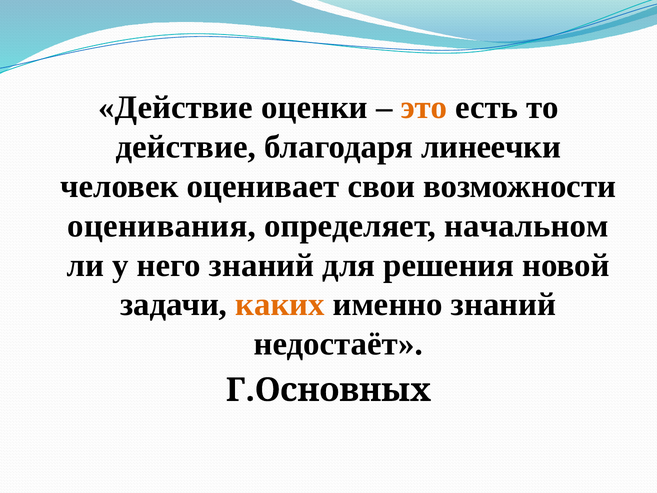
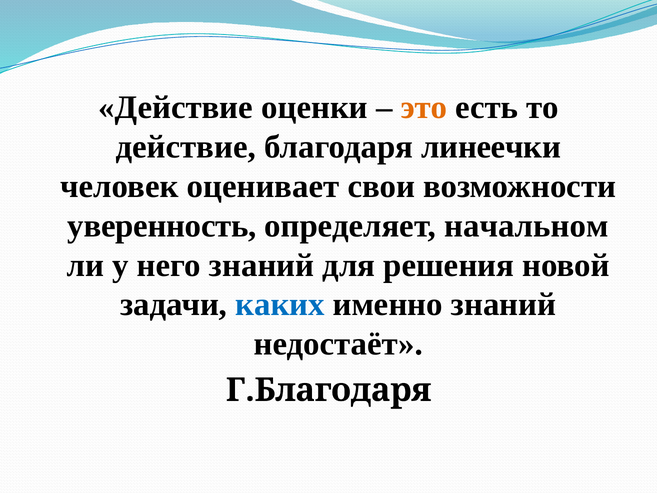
оценивания: оценивания -> уверенность (162, 226)
каких colour: orange -> blue (280, 304)
Г.Основных: Г.Основных -> Г.Благодаря (329, 390)
